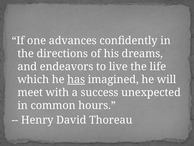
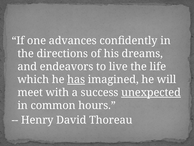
unexpected underline: none -> present (151, 92)
